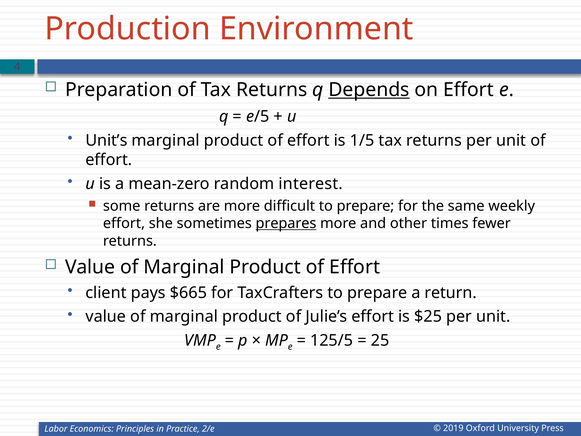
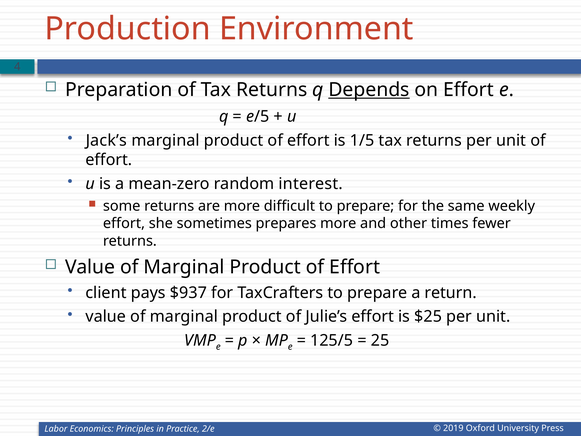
Unit’s: Unit’s -> Jack’s (106, 140)
prepares underline: present -> none (286, 223)
$665: $665 -> $937 (188, 293)
